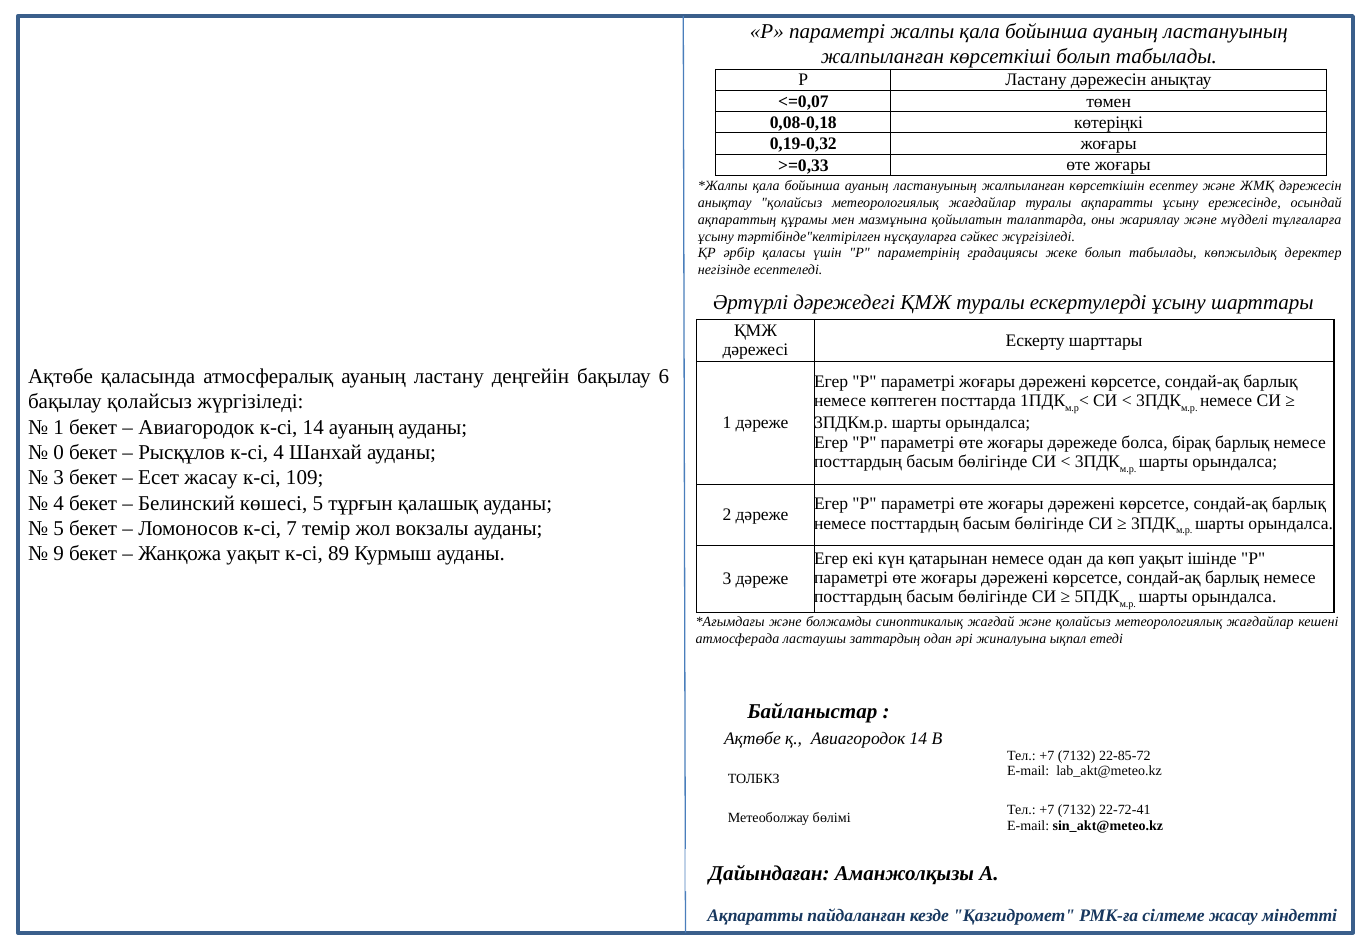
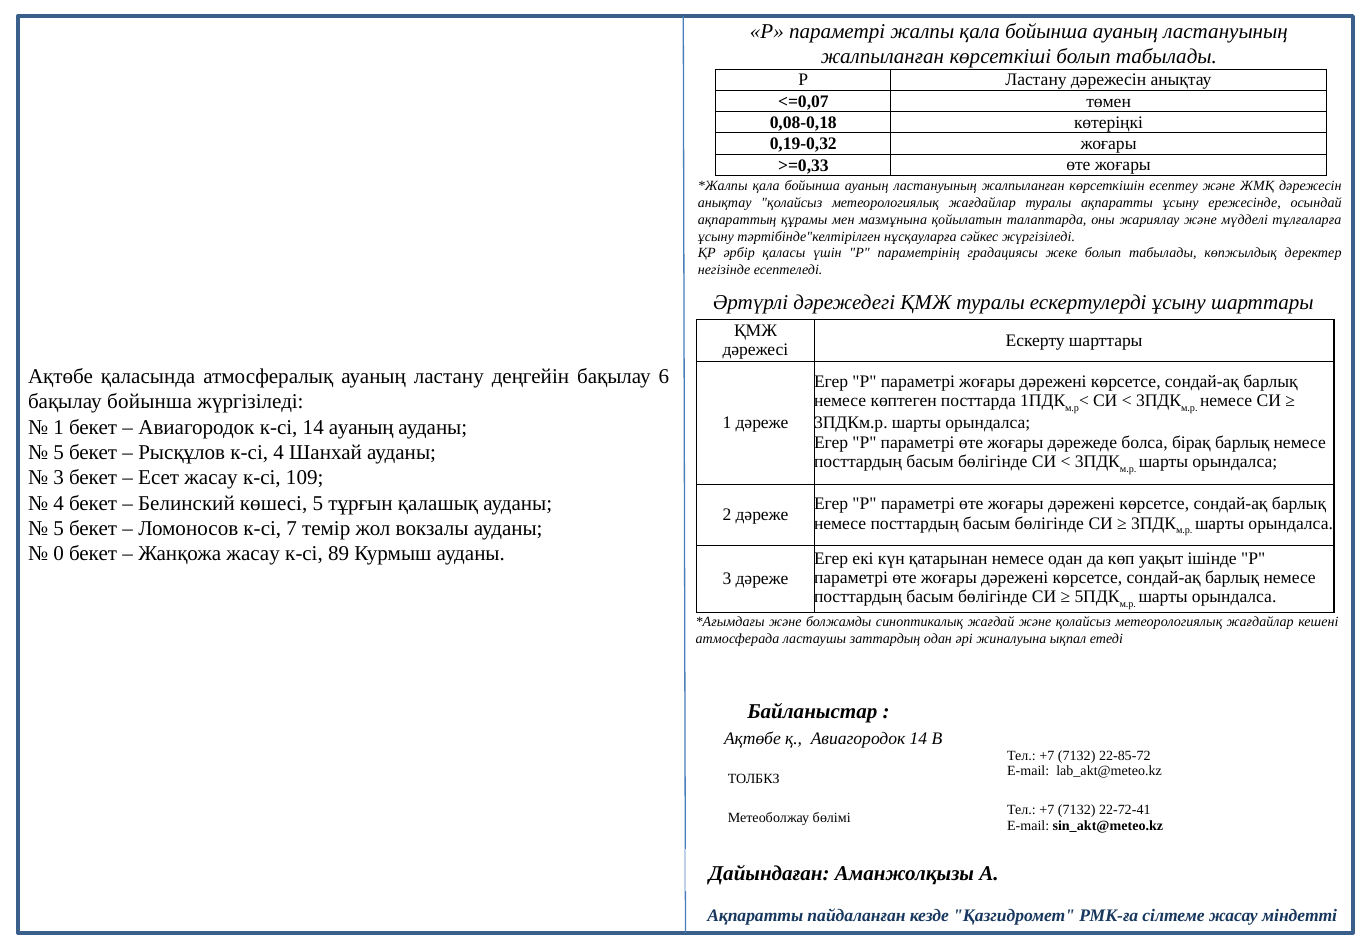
бақылау қолайсыз: қолайсыз -> бойынша (150, 402)
0: 0 -> 5 (59, 453)
9: 9 -> 0 (59, 554)
Жанқожа уақыт: уақыт -> жасау (253, 554)
